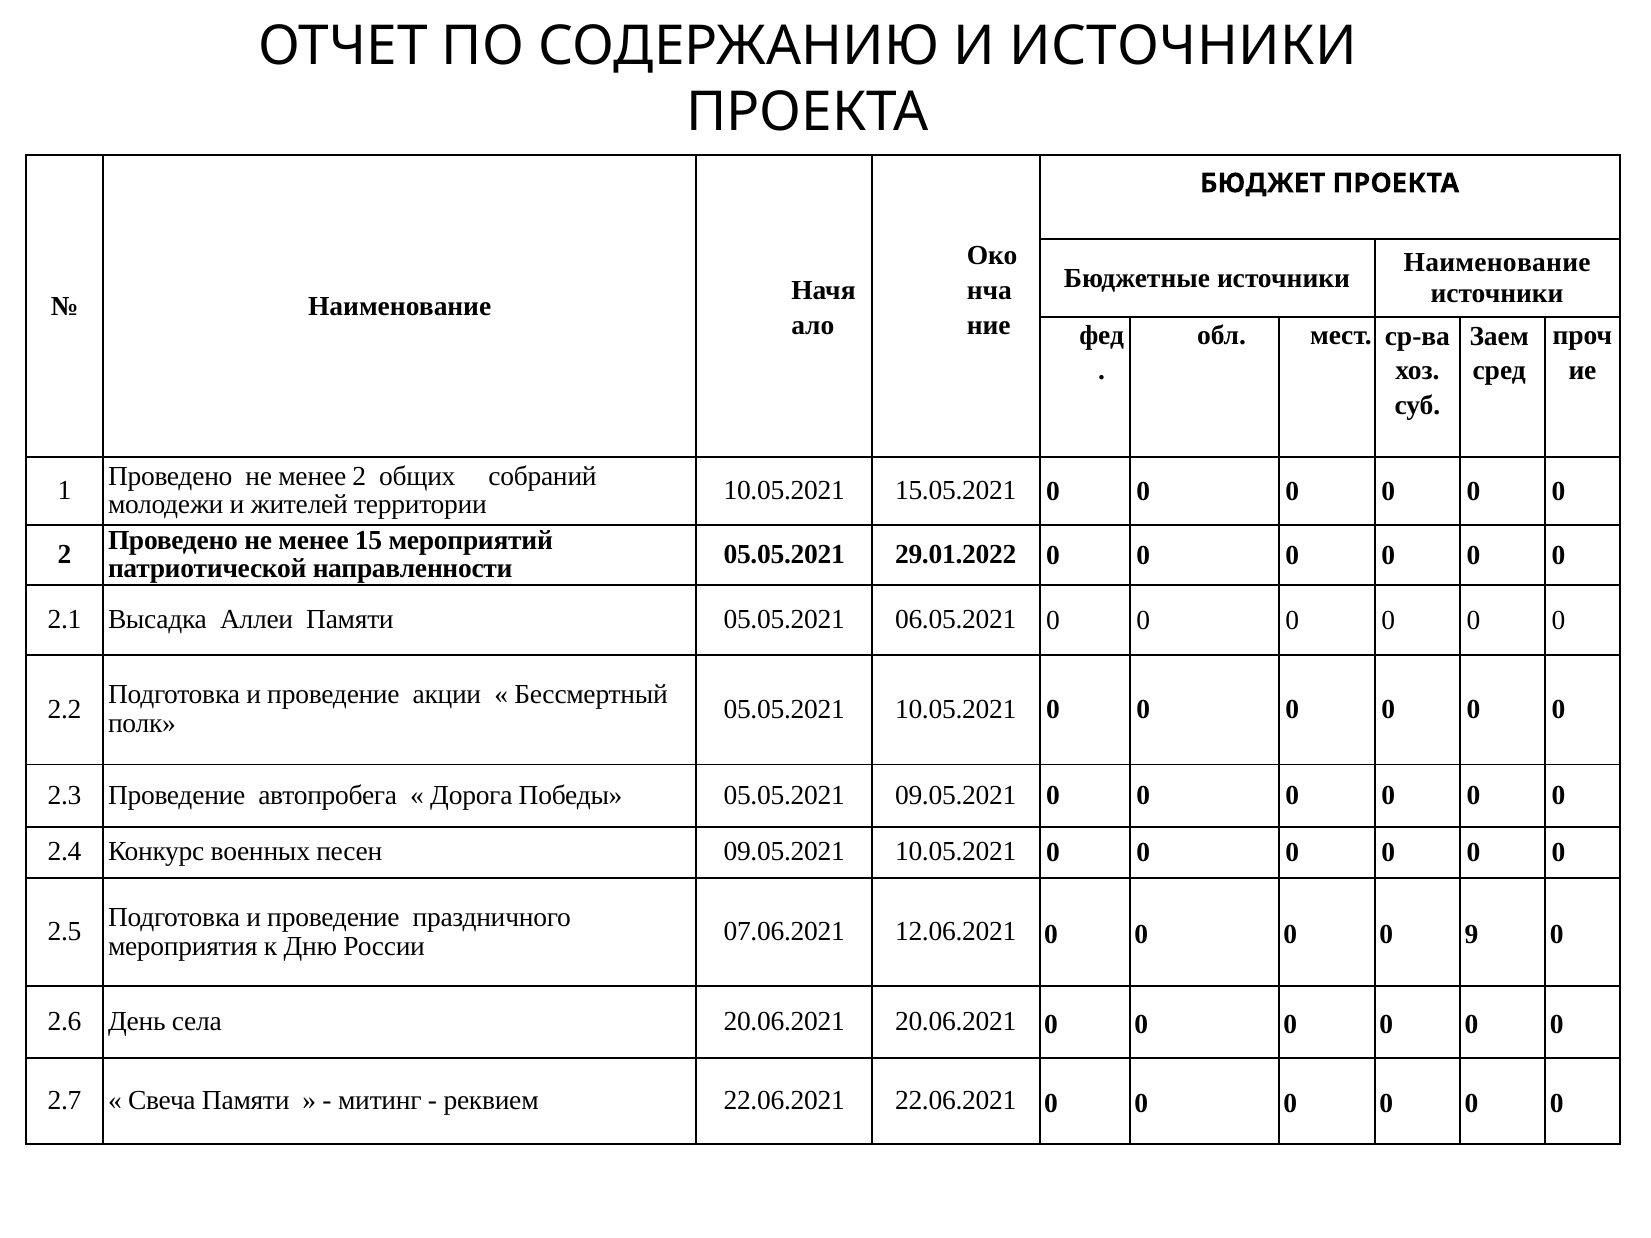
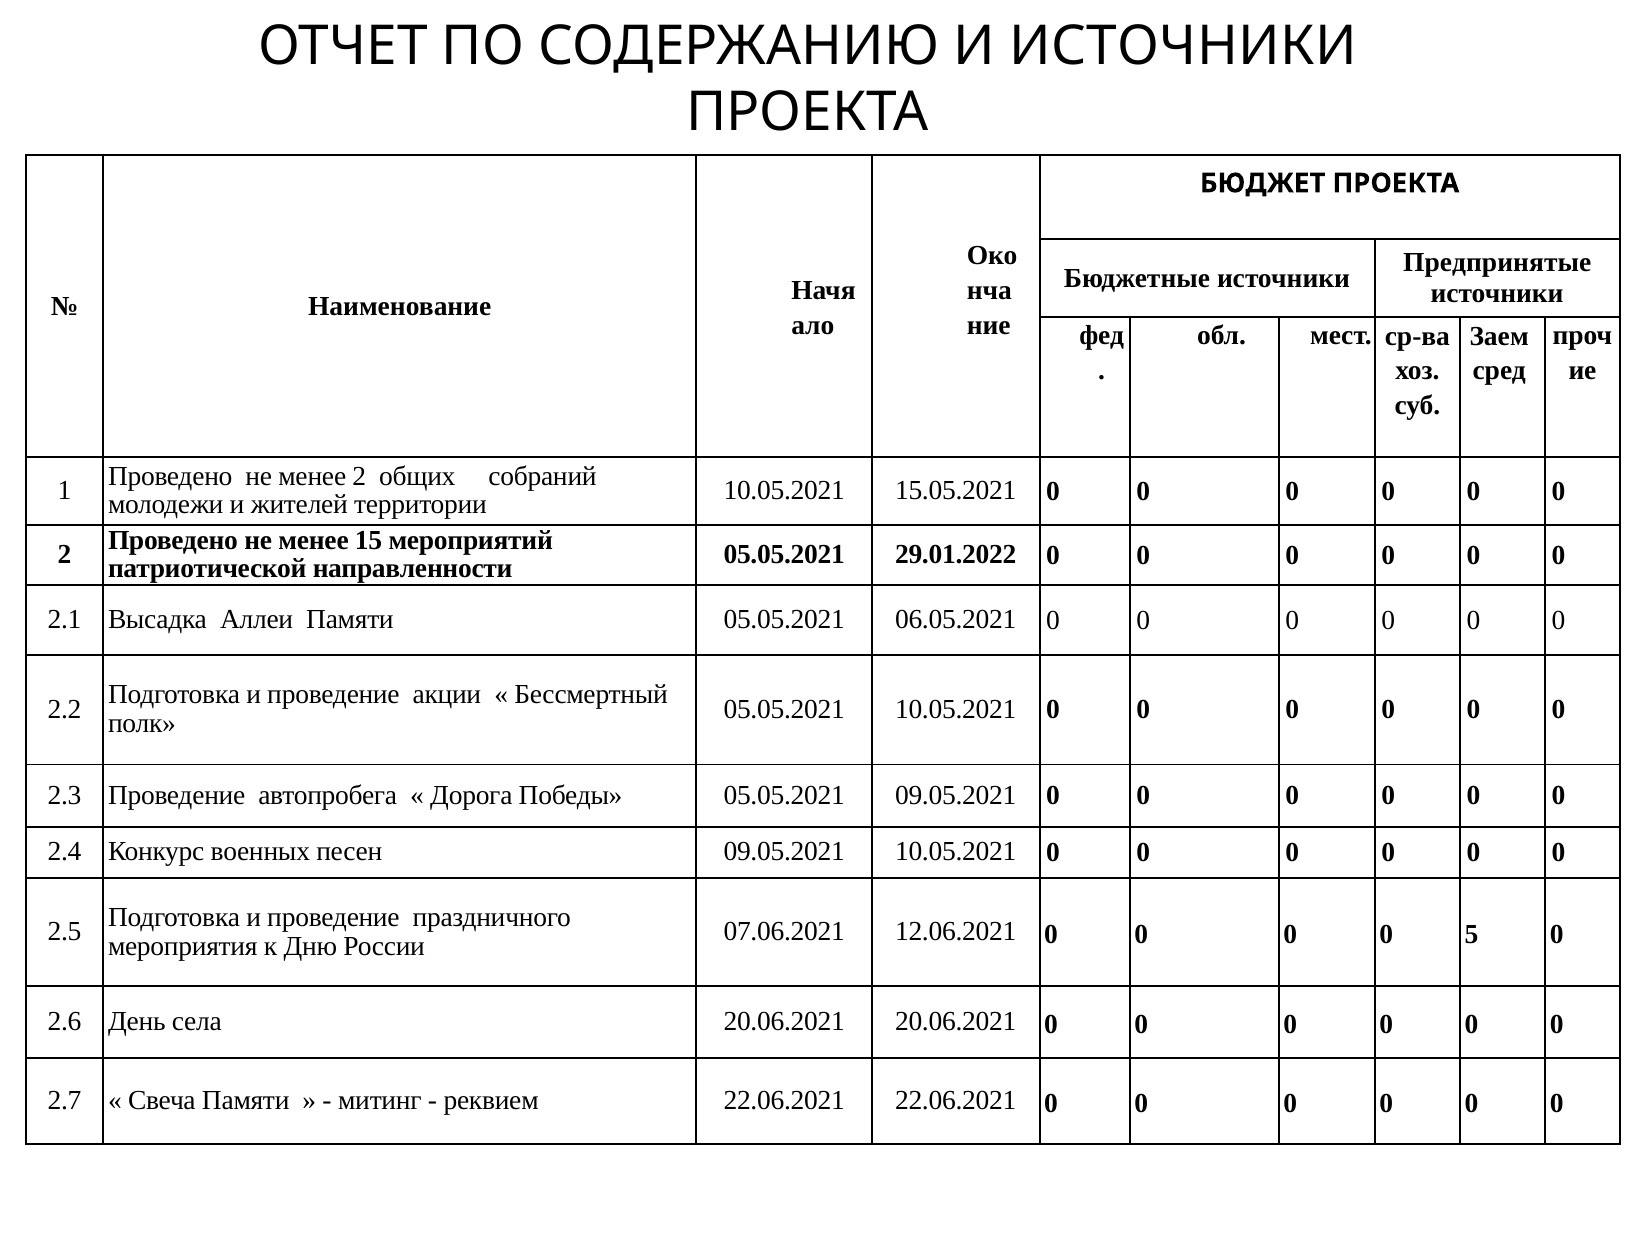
Наименование: Наименование -> Предпринятые (1497, 263)
9: 9 -> 5 (1471, 935)
